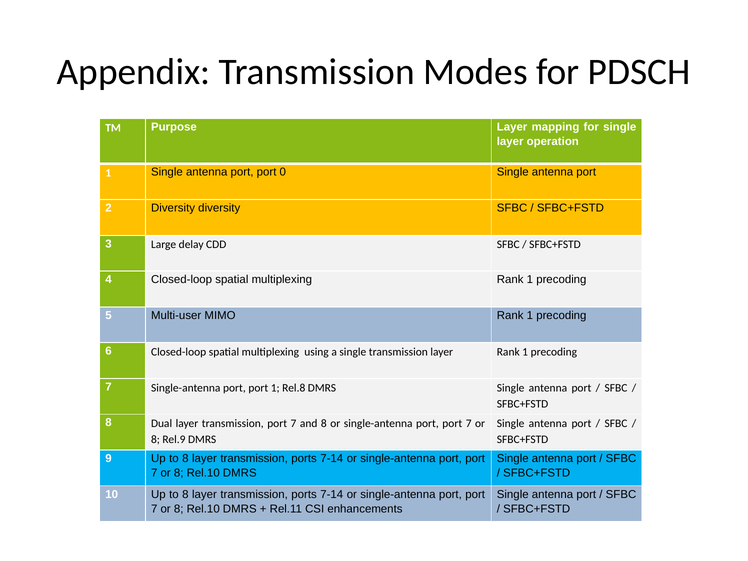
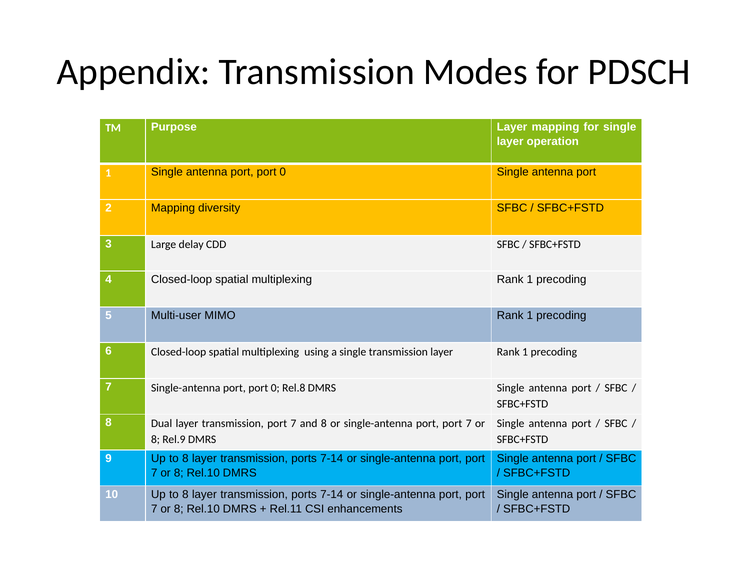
2 Diversity: Diversity -> Mapping (173, 208)
Single-antenna port port 1: 1 -> 0 (275, 388)
